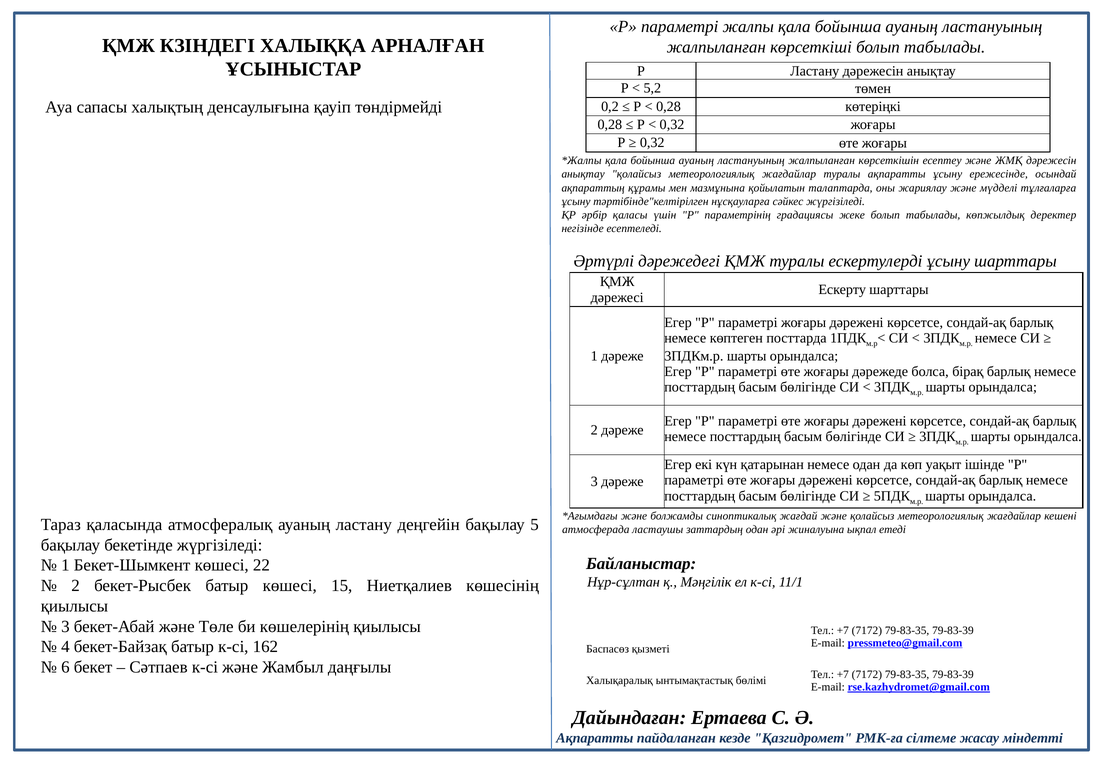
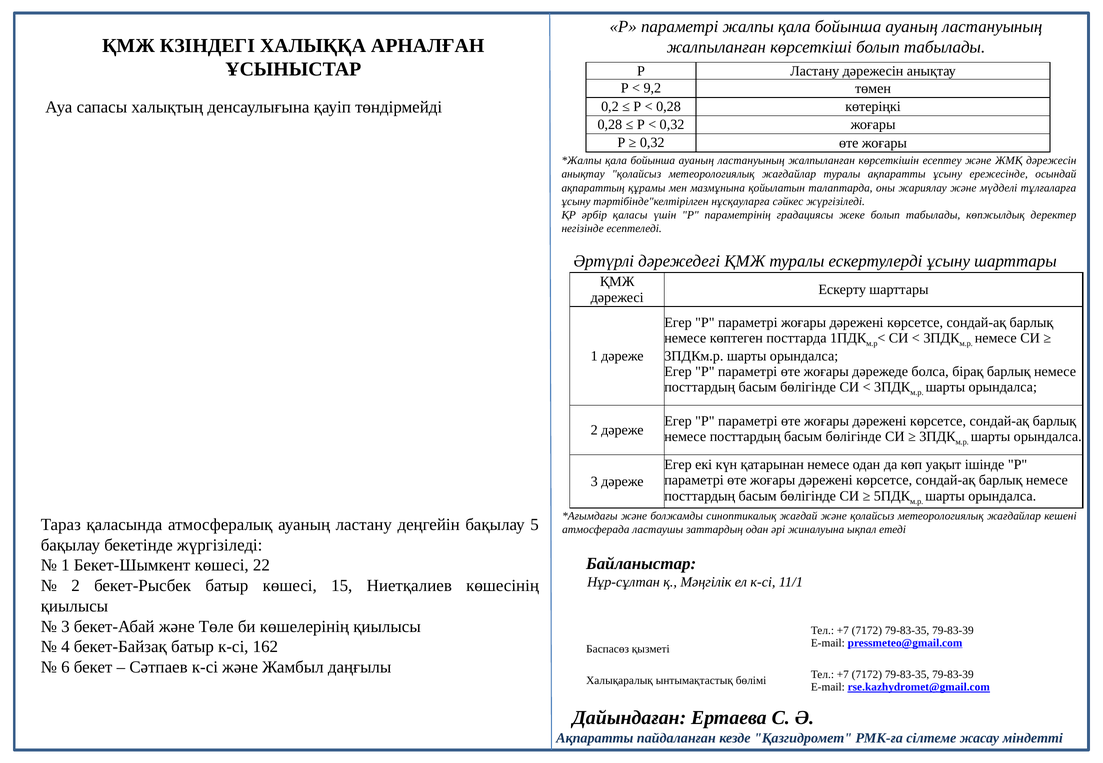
5,2: 5,2 -> 9,2 (652, 88)
